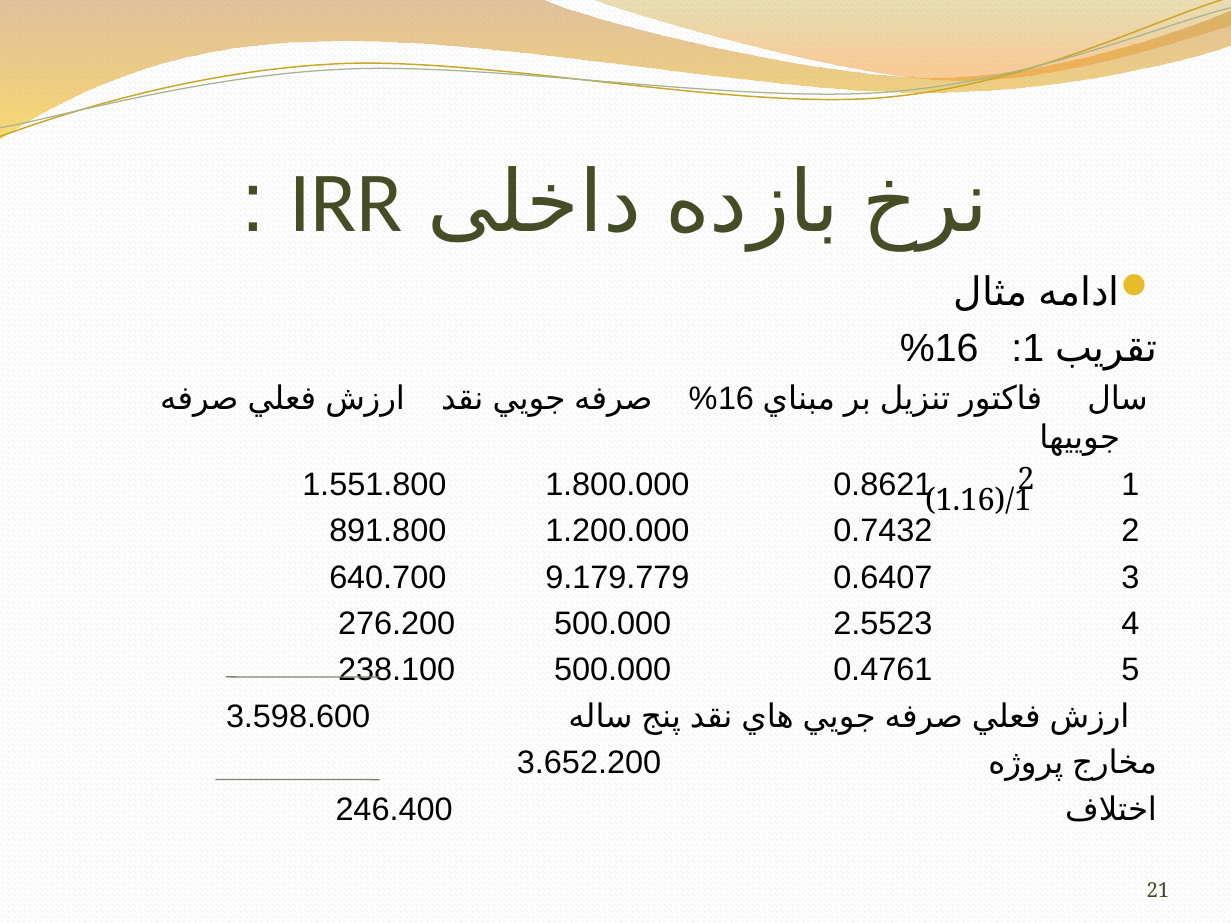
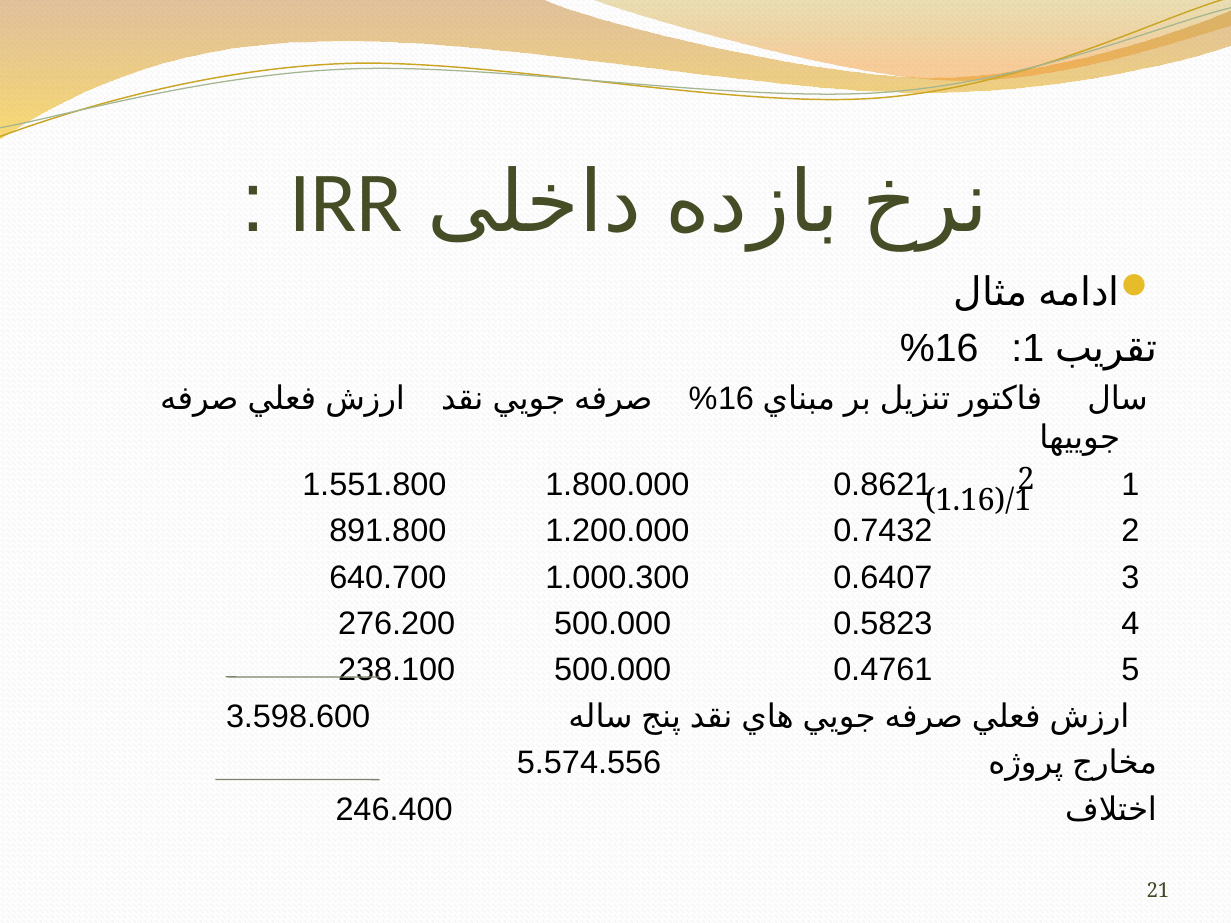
9.179.779: 9.179.779 -> 1.000.300 (617, 577)
2.5523: 2.5523 -> 0.5823 (883, 624)
3.652.200: 3.652.200 -> 5.574.556 (589, 763)
